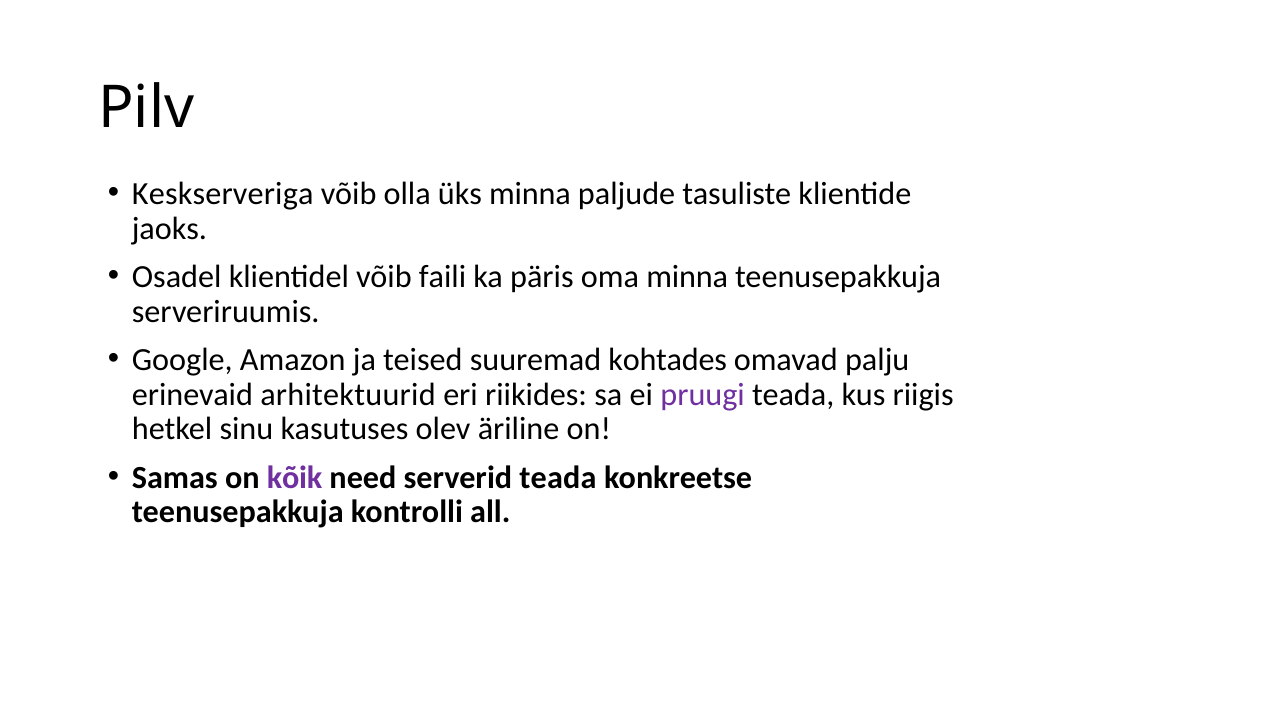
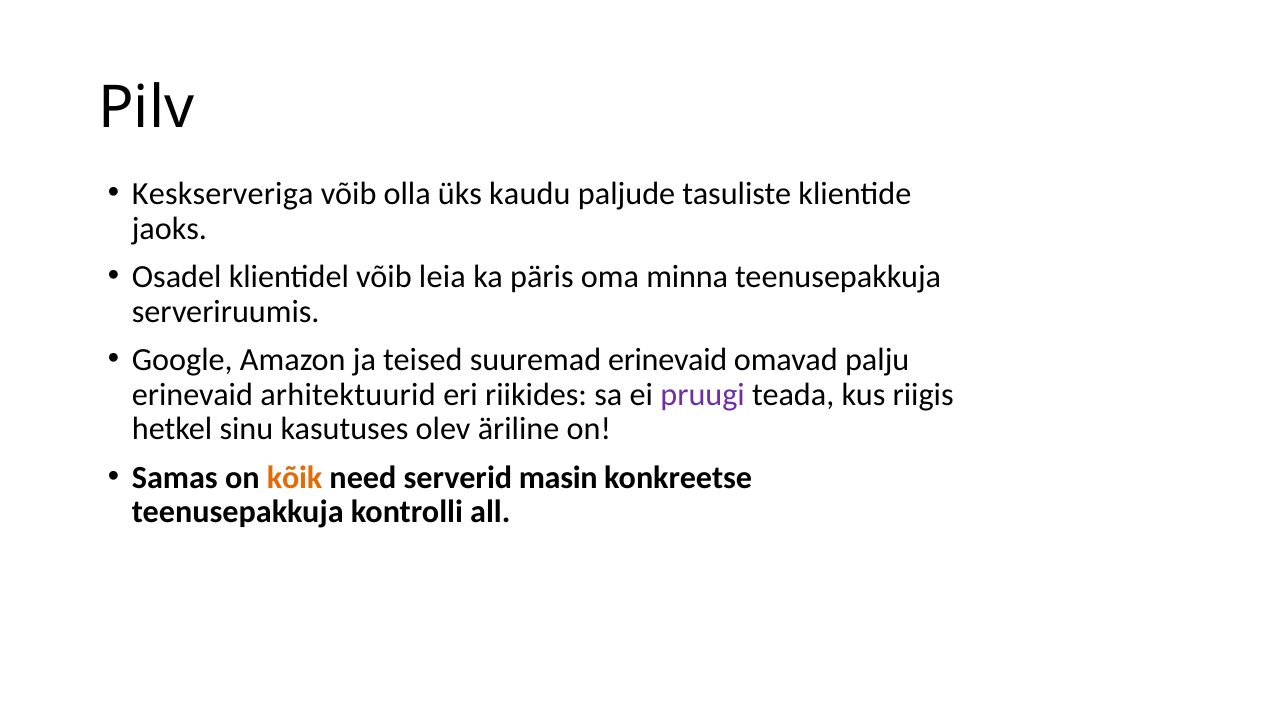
üks minna: minna -> kaudu (530, 193)
faili: faili -> leia (442, 276)
suuremad kohtades: kohtades -> erinevaid (668, 359)
kõik colour: purple -> orange (295, 477)
serverid teada: teada -> masin (558, 477)
